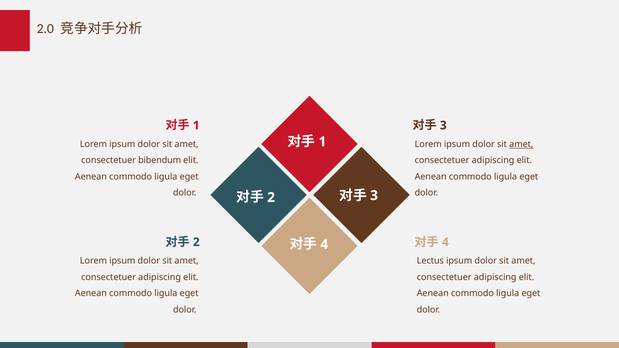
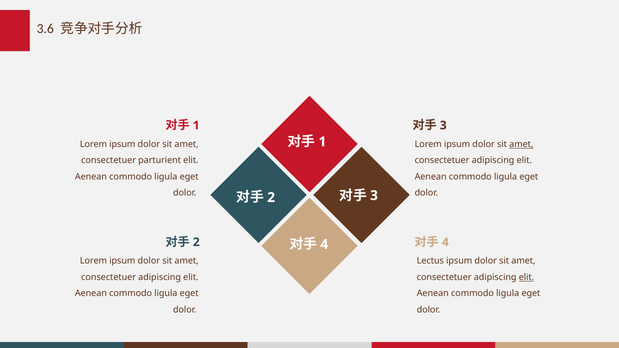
2.0: 2.0 -> 3.6 (45, 29)
bibendum: bibendum -> parturient (160, 161)
elit underline: none -> present (526, 277)
